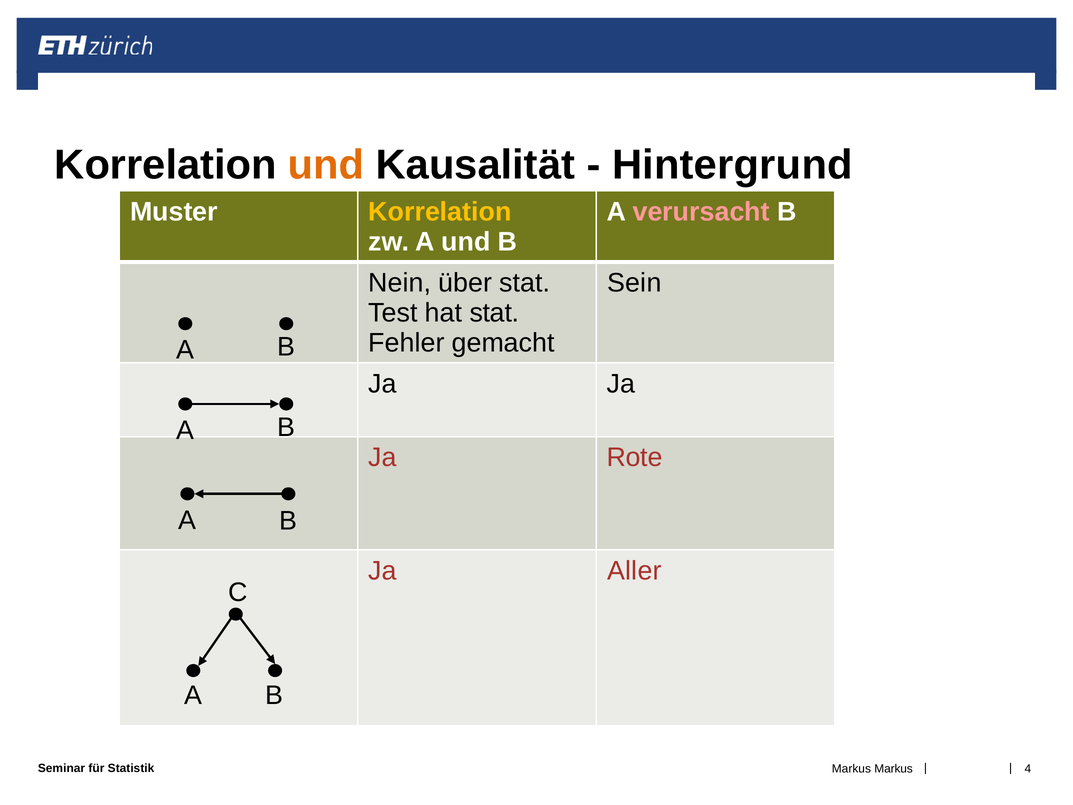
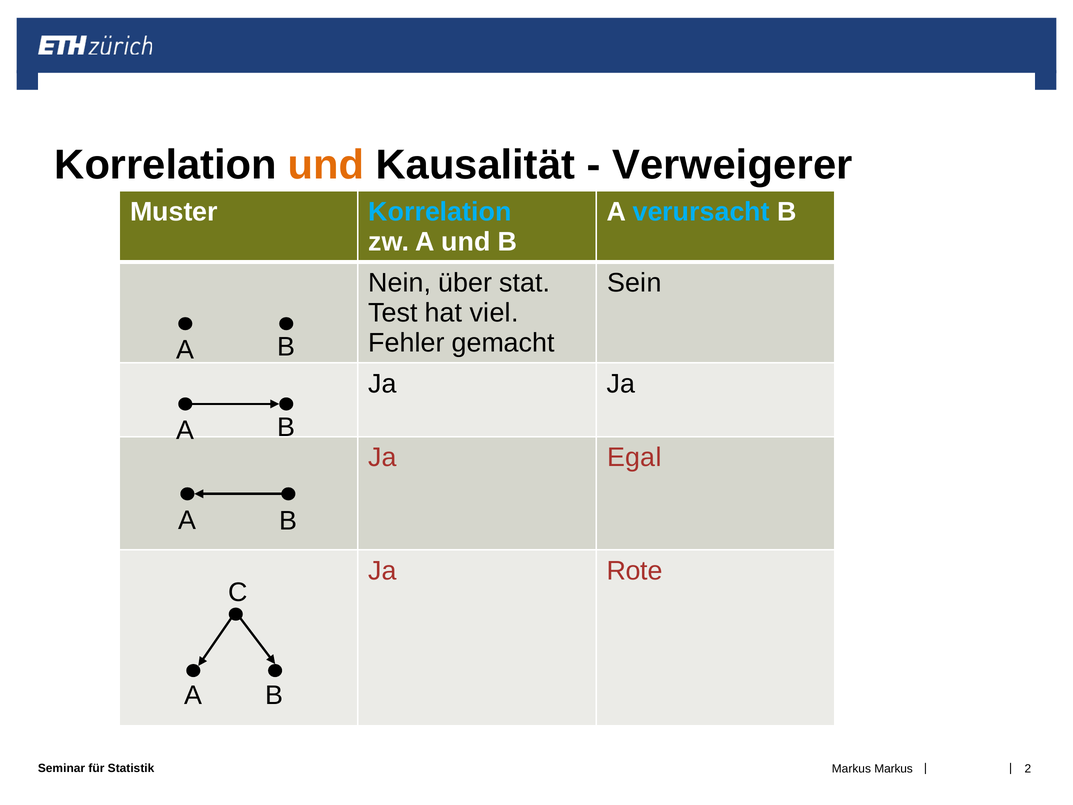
Hintergrund: Hintergrund -> Verweigerer (732, 165)
Korrelation colour: yellow -> light blue (440, 212)
verursacht colour: pink -> light blue (701, 212)
hat stat: stat -> viel (494, 313)
Rote: Rote -> Egal (634, 457)
Aller: Aller -> Rote (635, 570)
4: 4 -> 2 (1028, 769)
